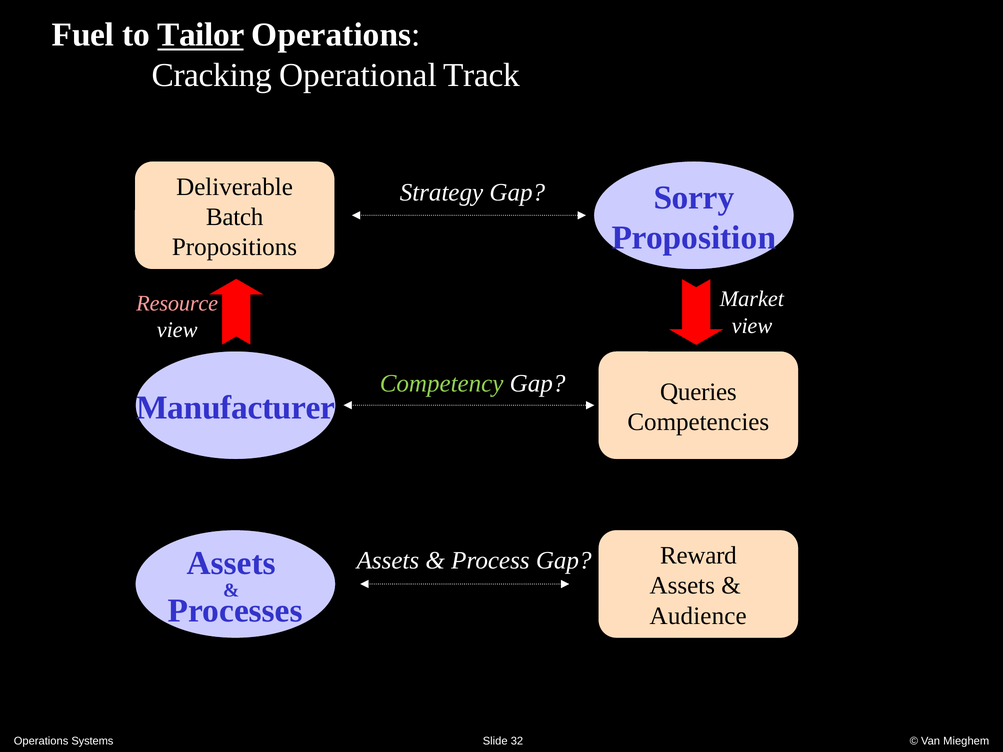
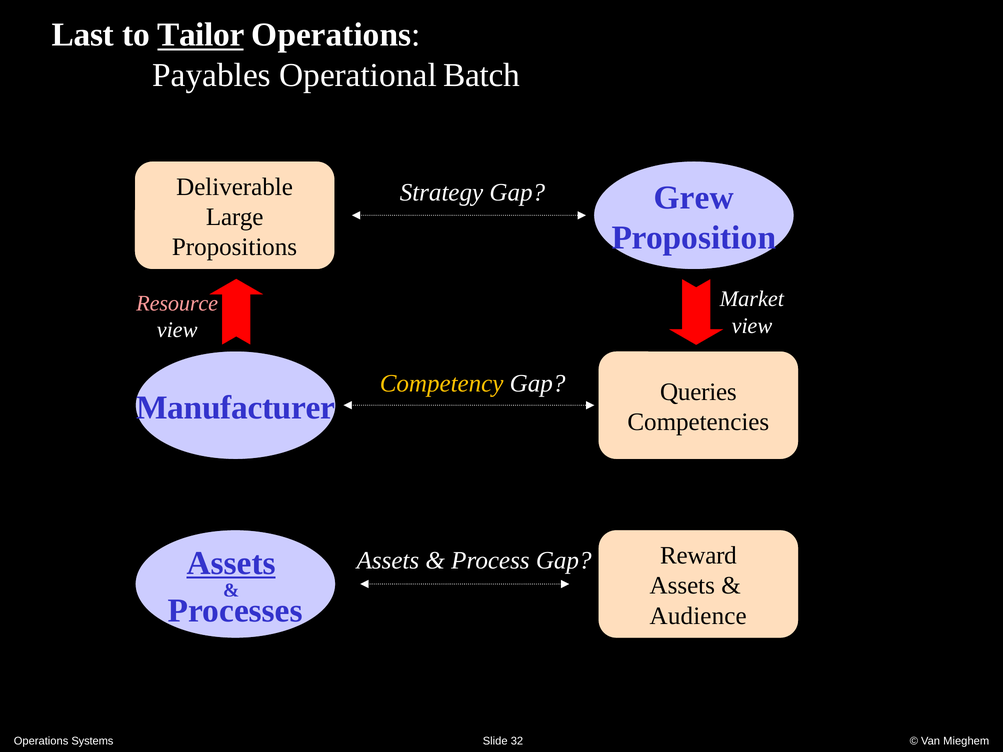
Fuel: Fuel -> Last (83, 35)
Cracking: Cracking -> Payables (212, 75)
Track: Track -> Batch (482, 75)
Sorry: Sorry -> Grew (694, 198)
Batch: Batch -> Large (235, 217)
Competency colour: light green -> yellow (442, 384)
Assets underline: none -> present (231, 563)
